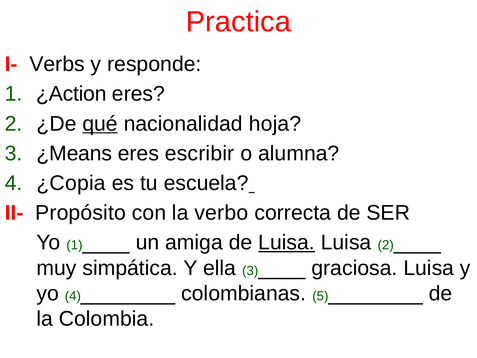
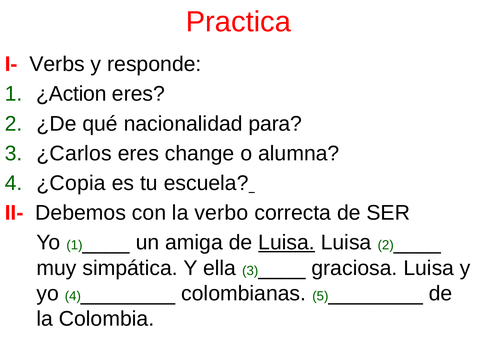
qué underline: present -> none (100, 124)
hoja: hoja -> para (275, 124)
¿Means: ¿Means -> ¿Carlos (74, 153)
escribir: escribir -> change (200, 153)
Propósito: Propósito -> Debemos (81, 213)
